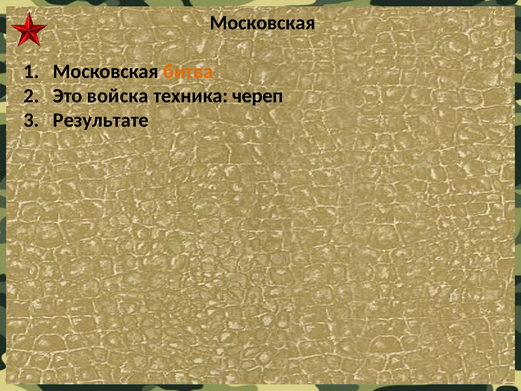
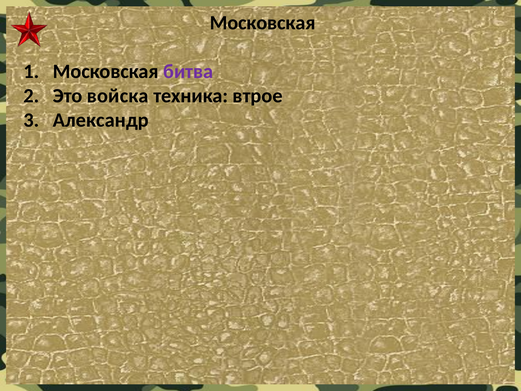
битва colour: orange -> purple (188, 71)
череп: череп -> втрое (258, 96)
Результате: Результате -> Александр (101, 120)
